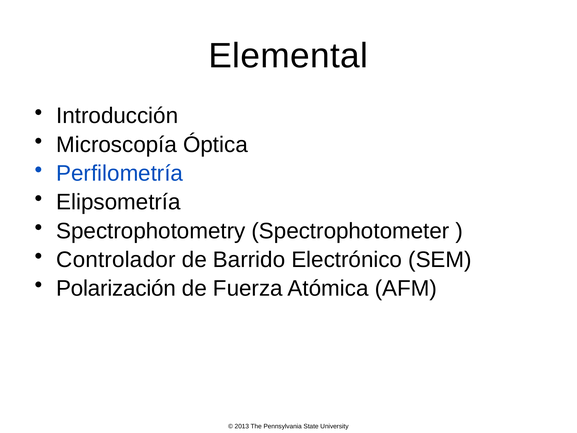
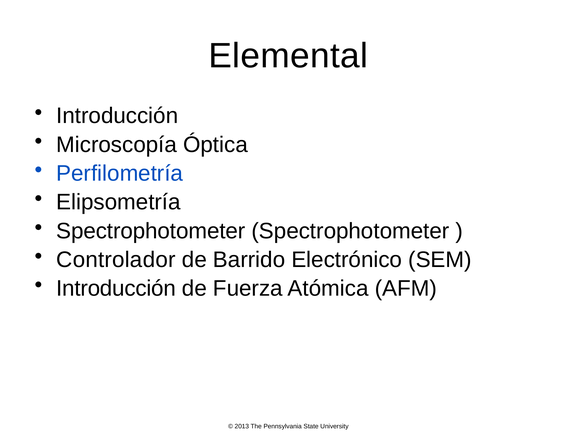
Spectrophotometry: Spectrophotometry -> Spectrophotometer (151, 231)
Polarización: Polarización -> Introducción (116, 288)
